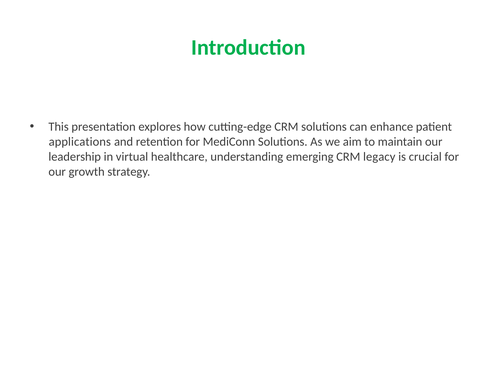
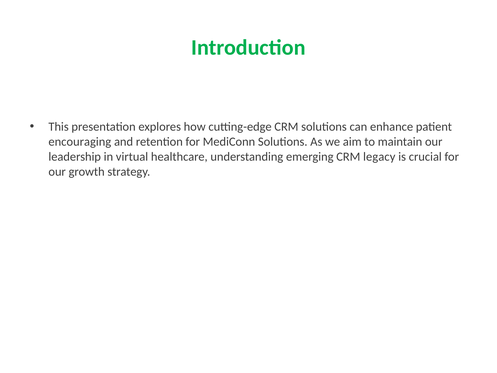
applications: applications -> encouraging (80, 142)
